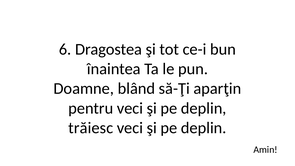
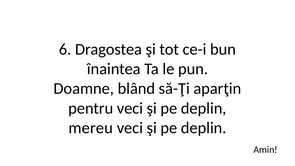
trăiesc: trăiesc -> mereu (91, 128)
